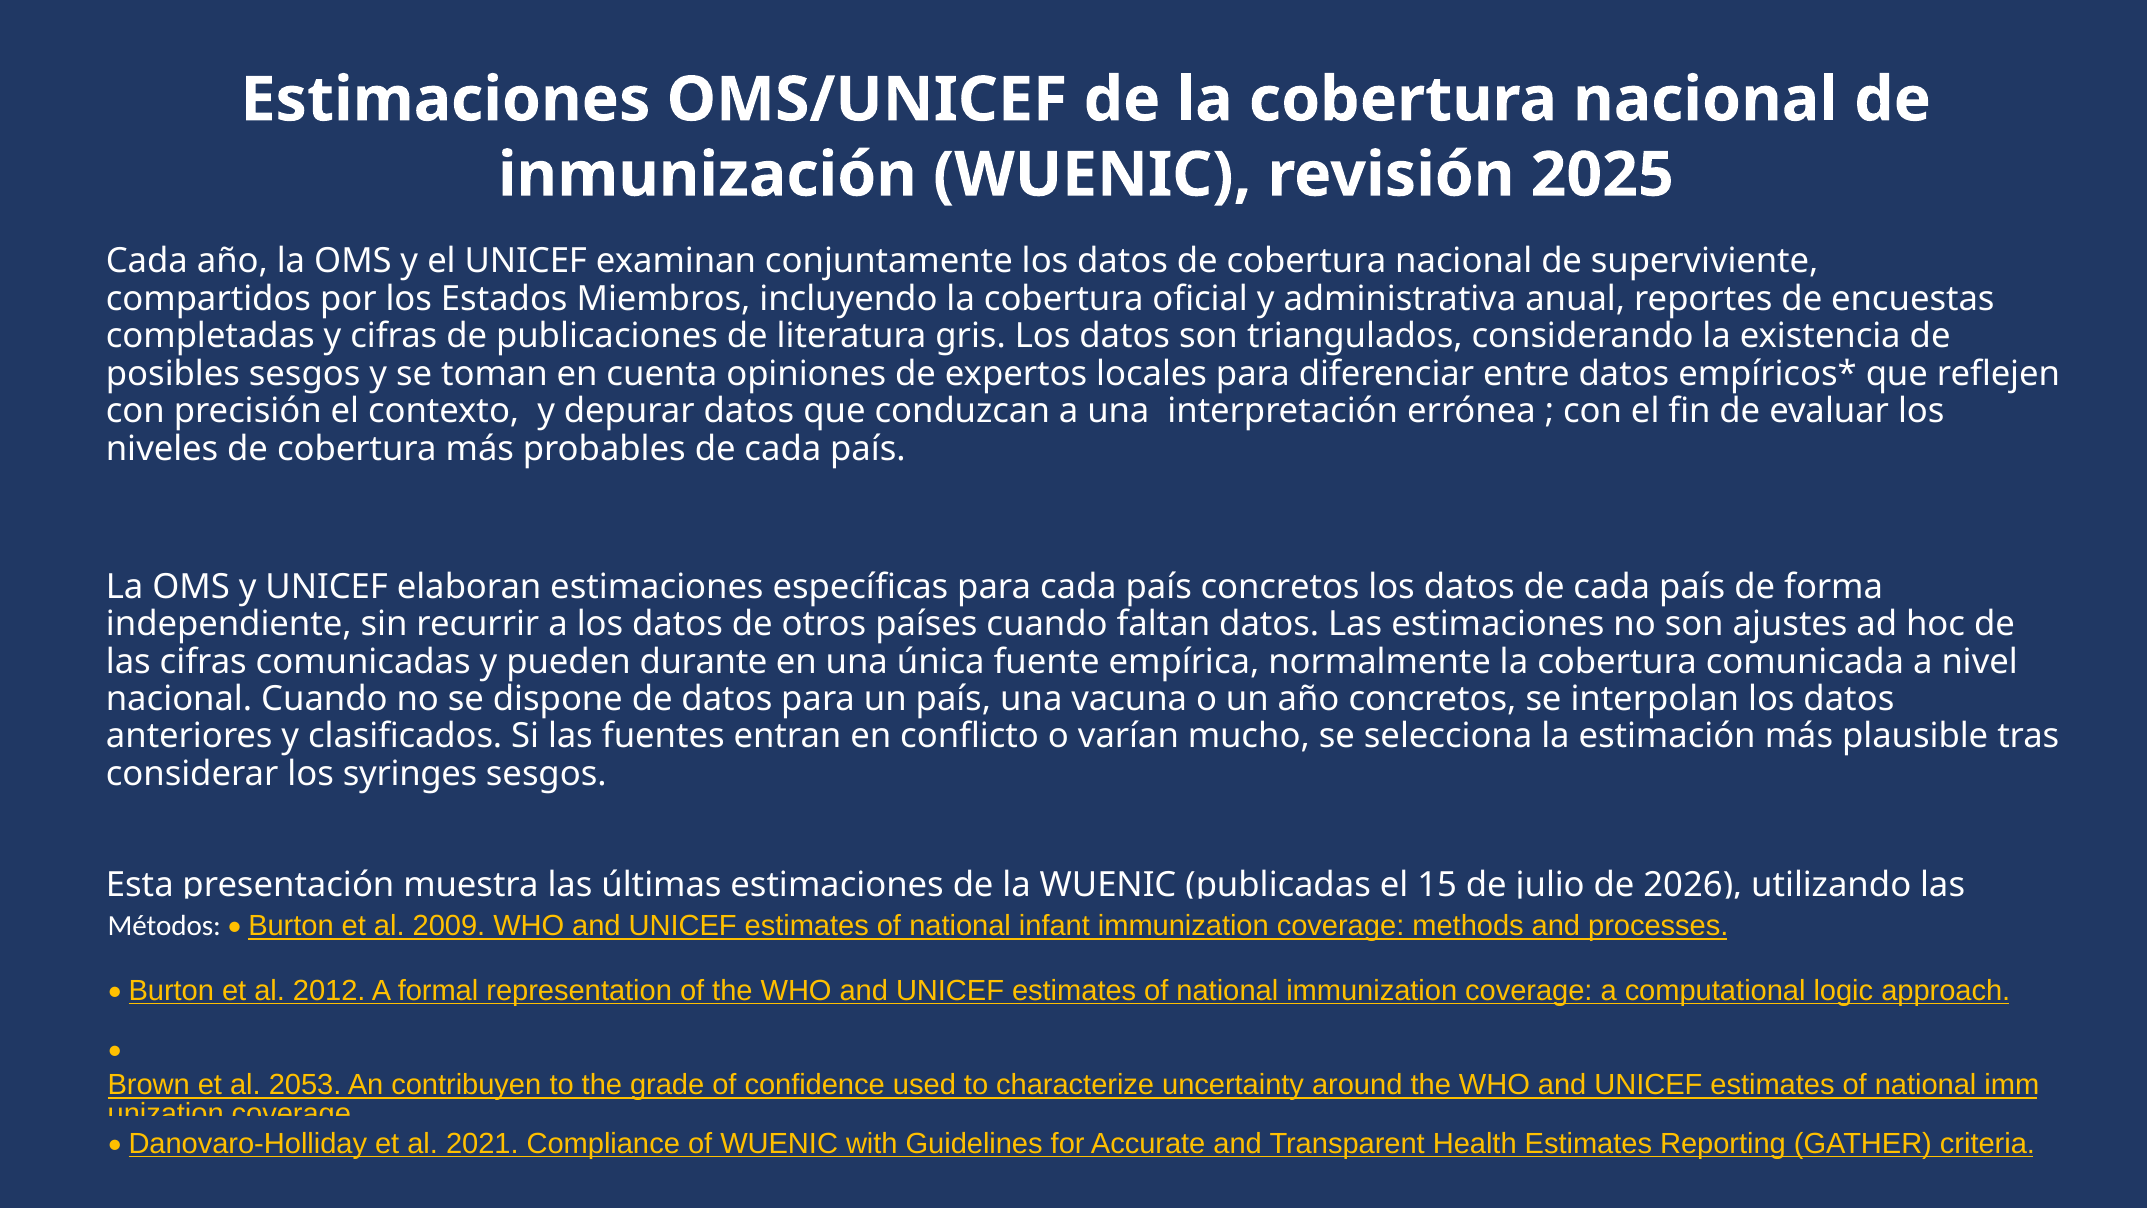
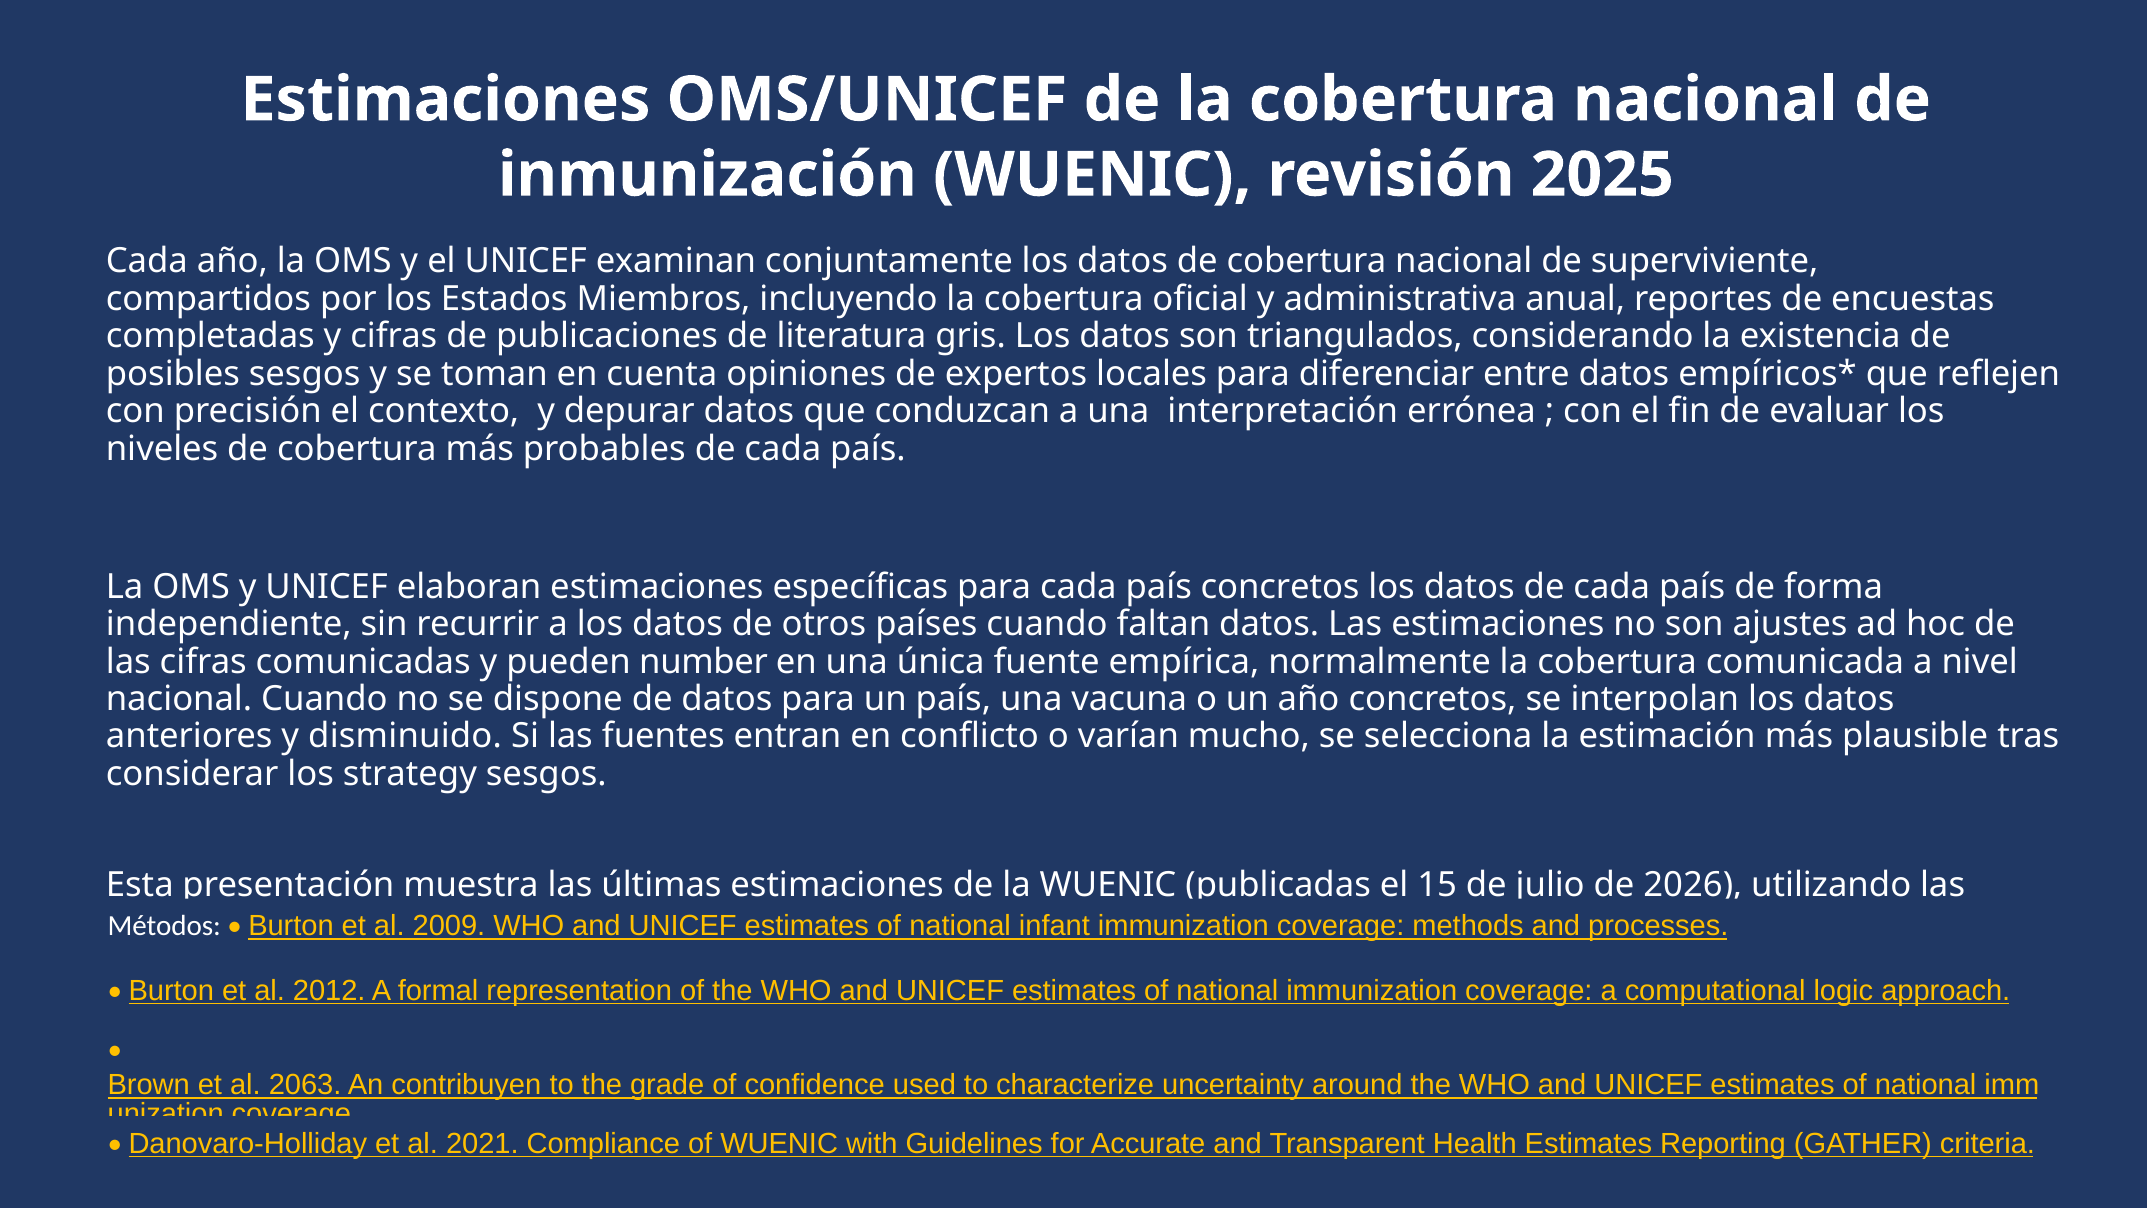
durante: durante -> number (704, 661)
clasificados: clasificados -> disminuido (405, 736)
syringes: syringes -> strategy (410, 774)
2053: 2053 -> 2063 (305, 1085)
